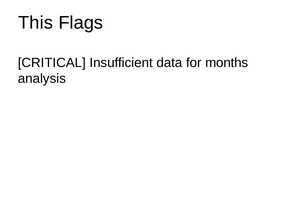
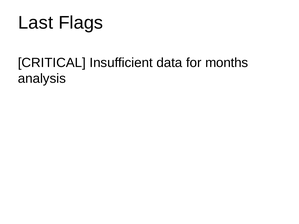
This: This -> Last (36, 23)
